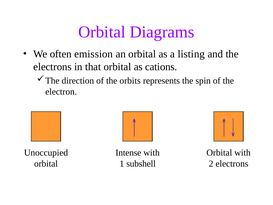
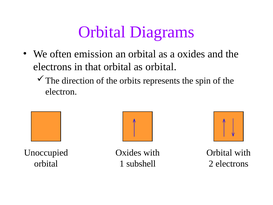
a listing: listing -> oxides (191, 54)
as cations: cations -> orbital (161, 67)
Intense: Intense -> Oxides (128, 153)
